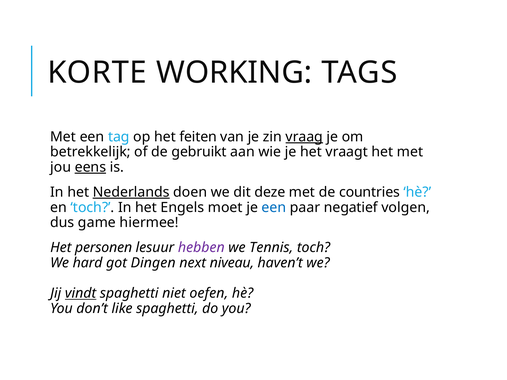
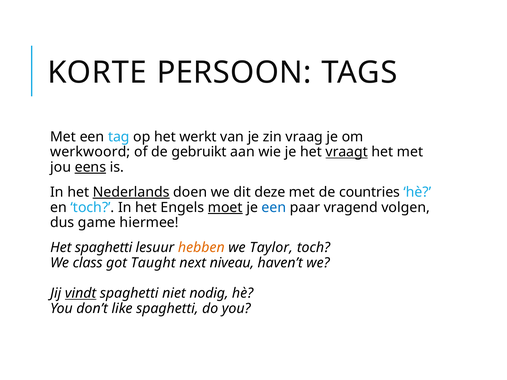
WORKING: WORKING -> PERSOON (234, 73)
feiten: feiten -> werkt (198, 137)
vraag underline: present -> none (304, 137)
betrekkelijk: betrekkelijk -> werkwoord (90, 152)
vraagt underline: none -> present (347, 152)
moet underline: none -> present (225, 208)
negatief: negatief -> vragend (351, 208)
Het personen: personen -> spaghetti (104, 248)
hebben colour: purple -> orange (201, 248)
Tennis: Tennis -> Taylor (271, 248)
hard: hard -> class (88, 263)
Dingen: Dingen -> Taught (153, 263)
oefen: oefen -> nodig (209, 293)
